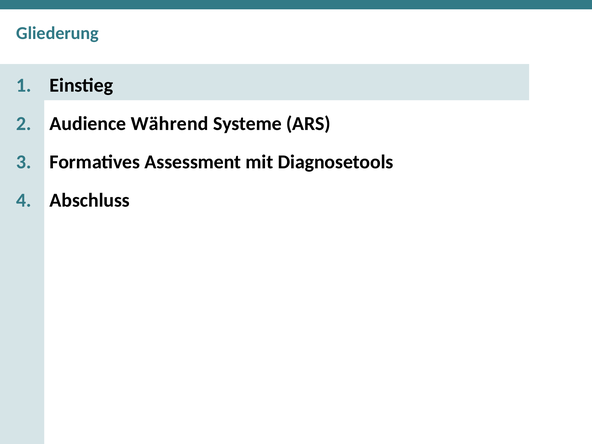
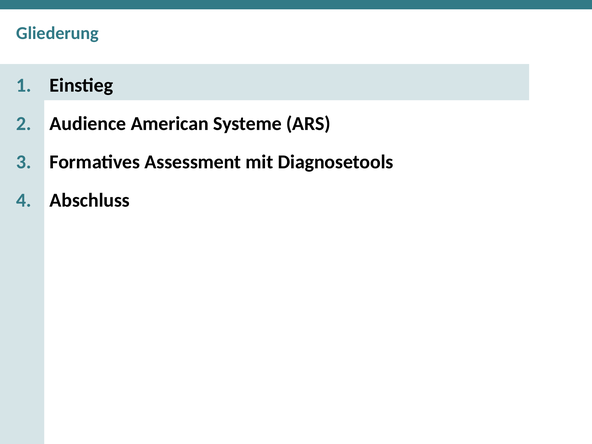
Während: Während -> American (170, 124)
